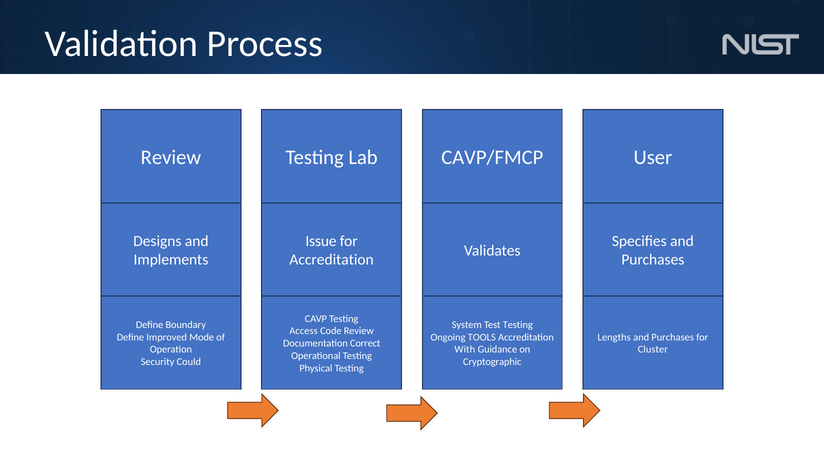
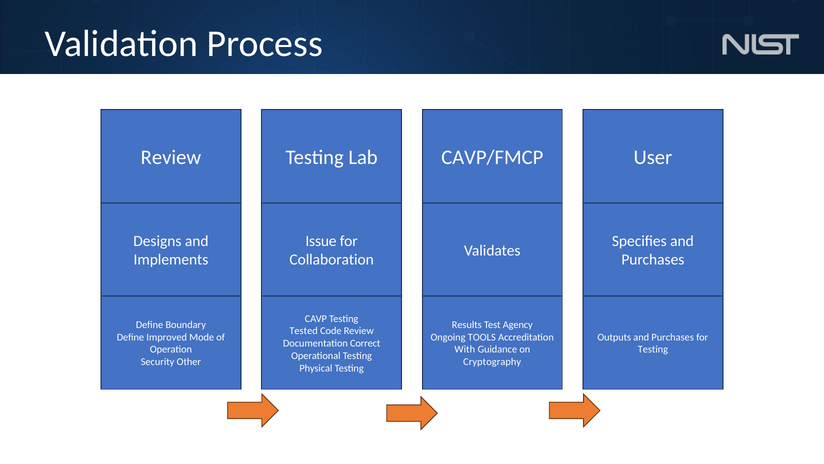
Accreditation: Accreditation -> Collaboration (332, 260)
System: System -> Results (467, 324)
Test Testing: Testing -> Agency (518, 324)
Access: Access -> Tested (304, 331)
Lengths: Lengths -> Outputs (614, 337)
Cluster: Cluster -> Testing (653, 349)
Could: Could -> Other (189, 362)
Cryptographic: Cryptographic -> Cryptography (492, 362)
